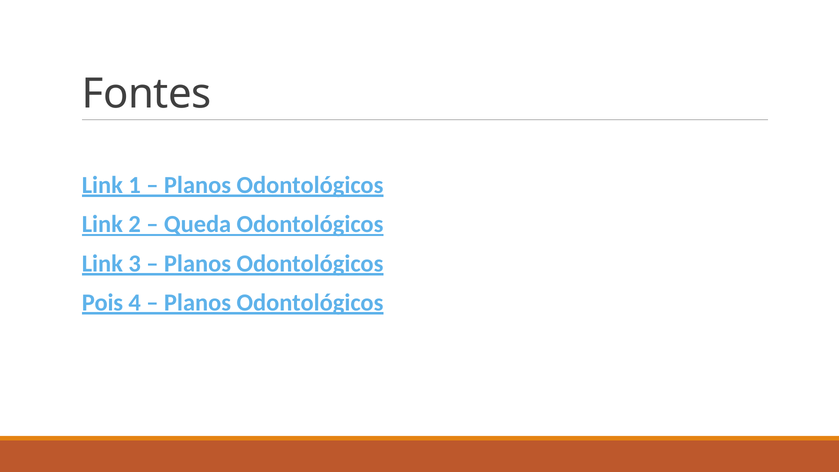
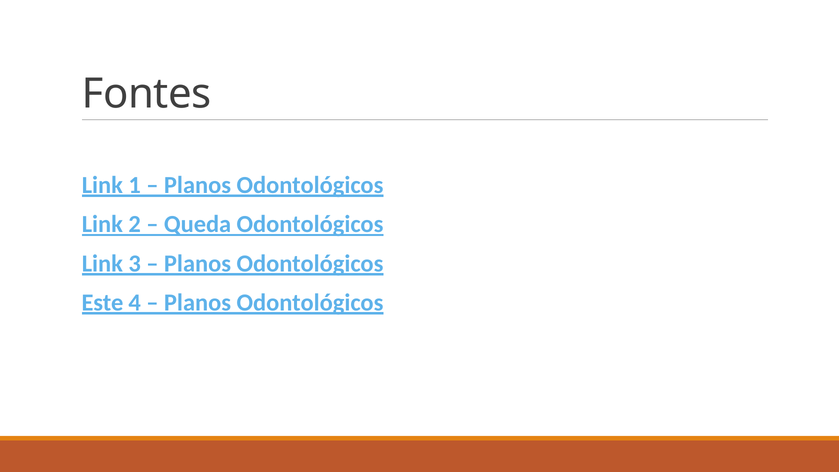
Pois: Pois -> Este (102, 303)
